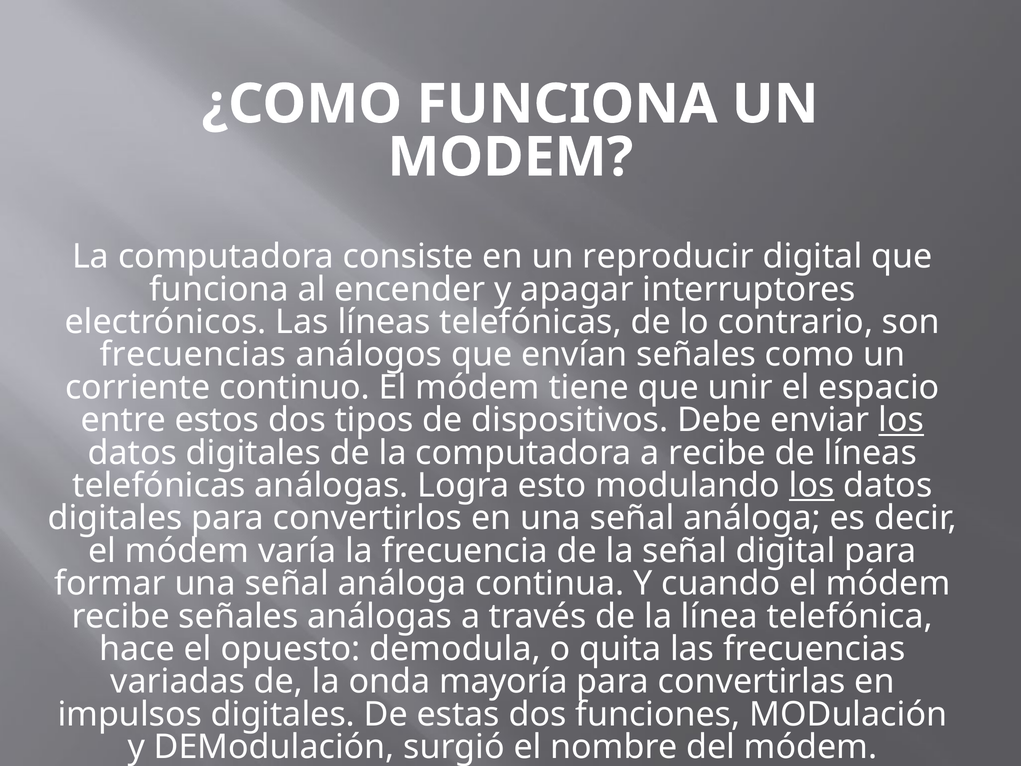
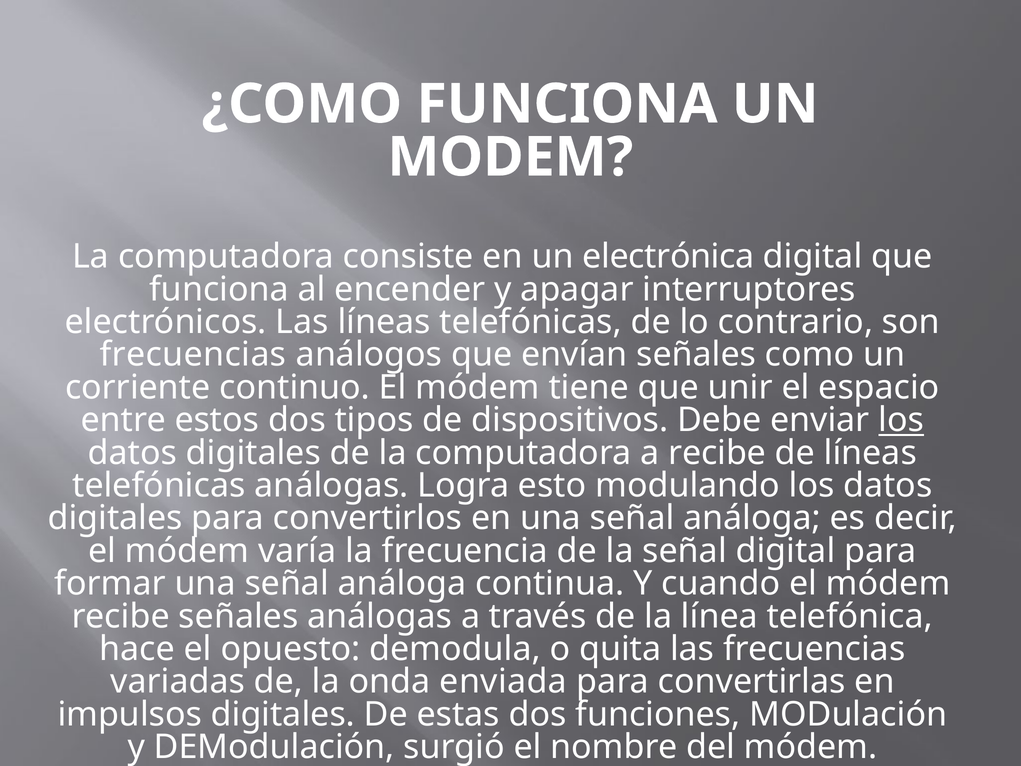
reproducir: reproducir -> electrónica (668, 257)
los underline: present -> none (812, 485)
mayoría: mayoría -> enviada (503, 681)
